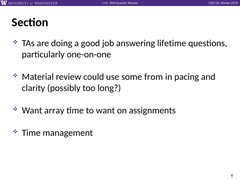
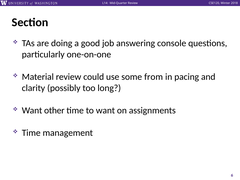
lifetime: lifetime -> console (172, 43)
array: array -> other (54, 110)
